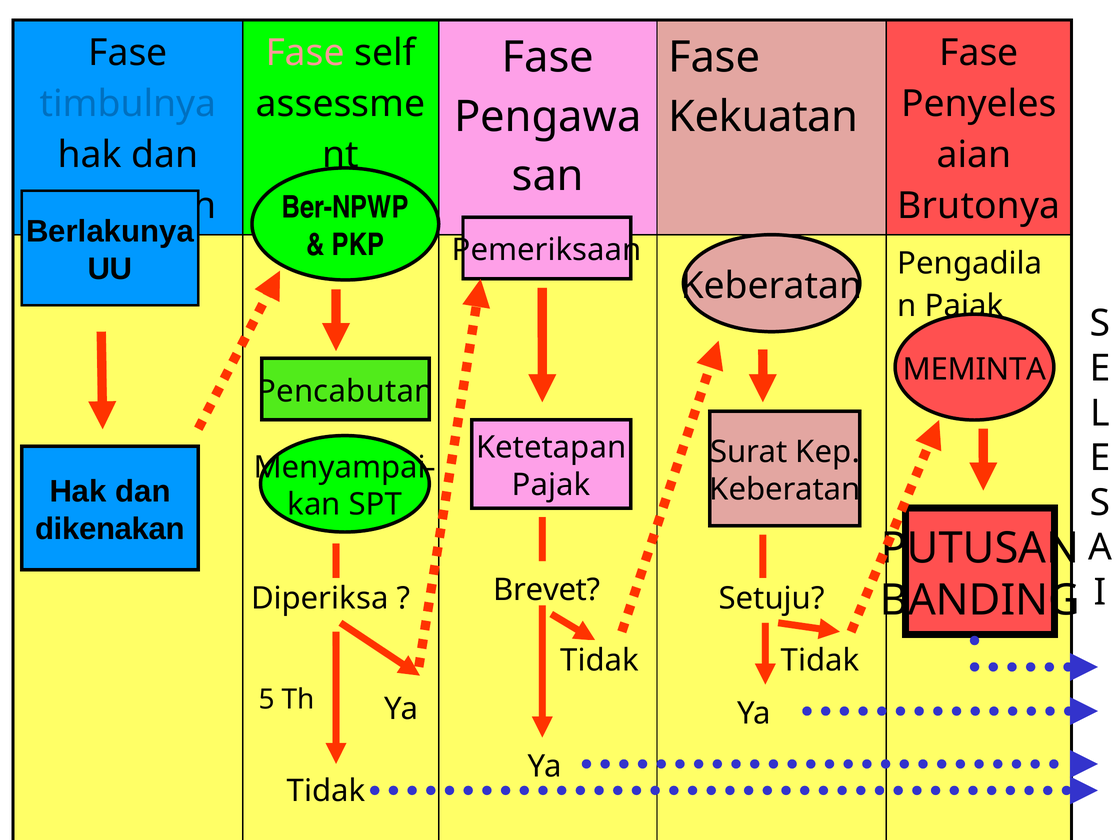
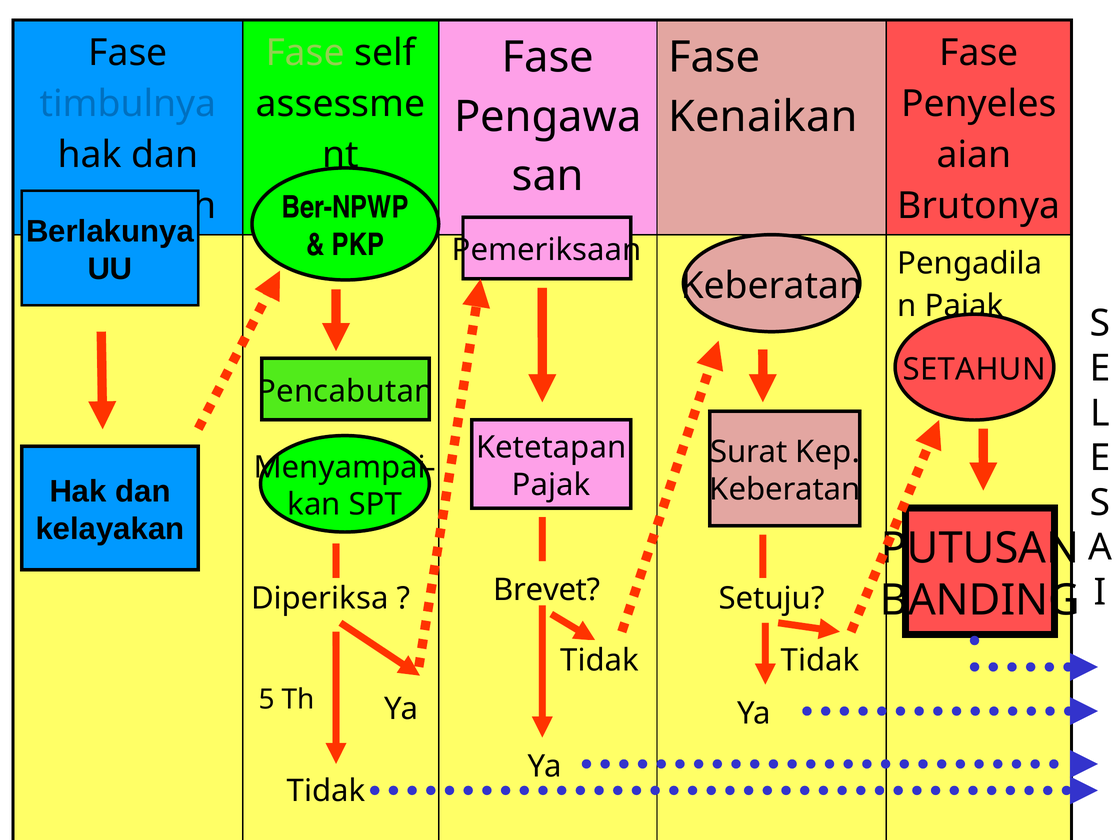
Fase colour: pink -> light green (305, 53)
Kekuatan: Kekuatan -> Kenaikan (763, 117)
MEMINTA: MEMINTA -> SETAHUN (974, 369)
dikenakan: dikenakan -> kelayakan (110, 529)
